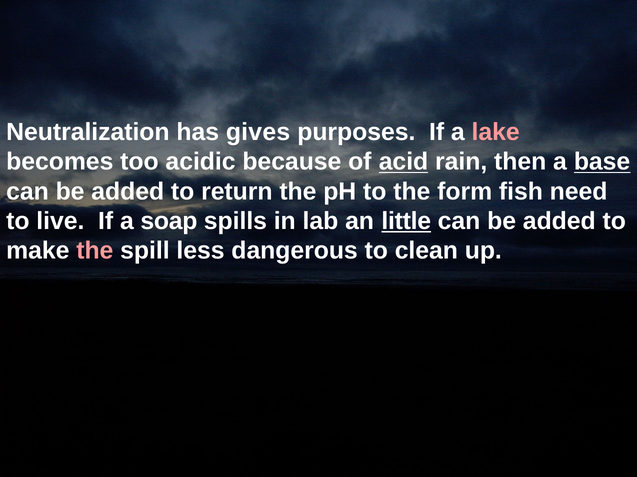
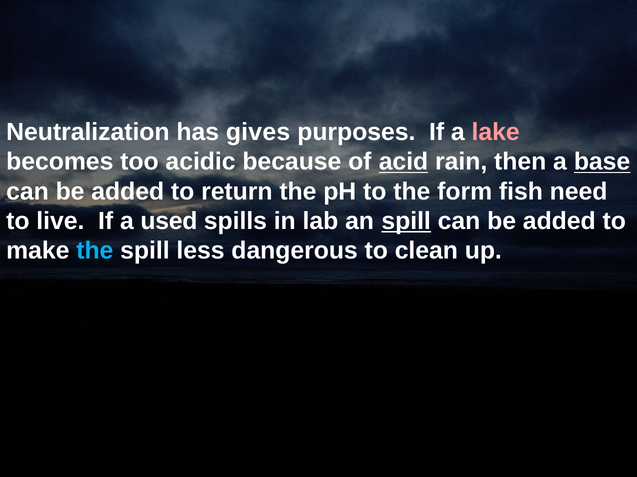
soap: soap -> used (169, 221)
an little: little -> spill (406, 221)
the colour: pink -> light blue (95, 251)
